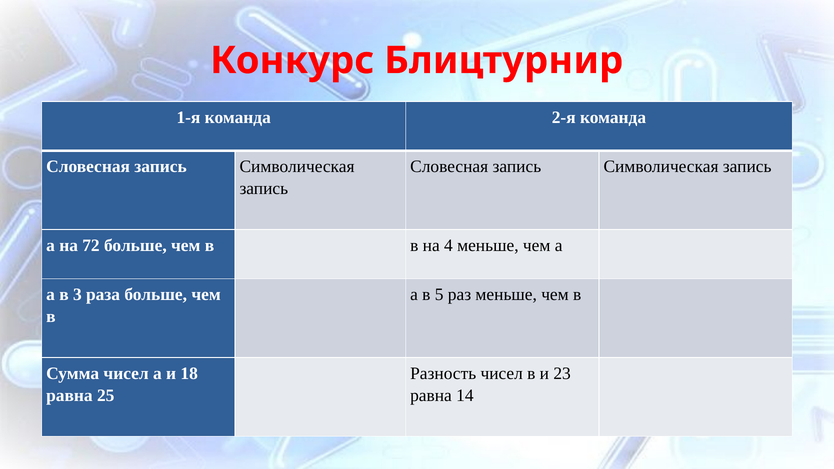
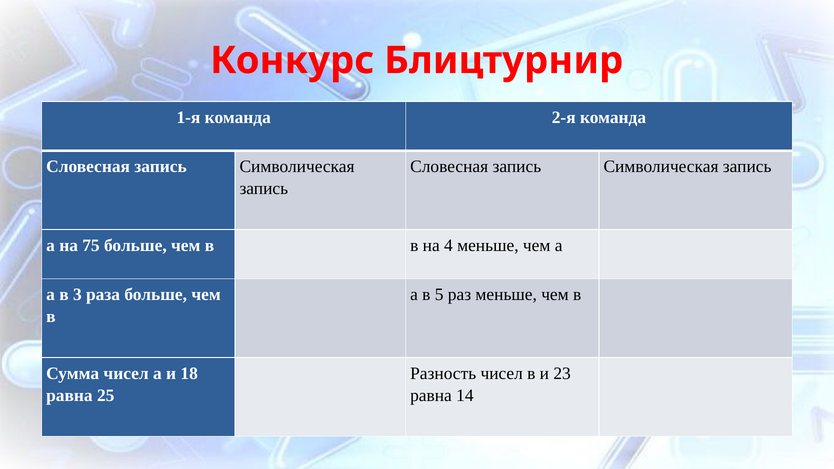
72: 72 -> 75 (91, 245)
